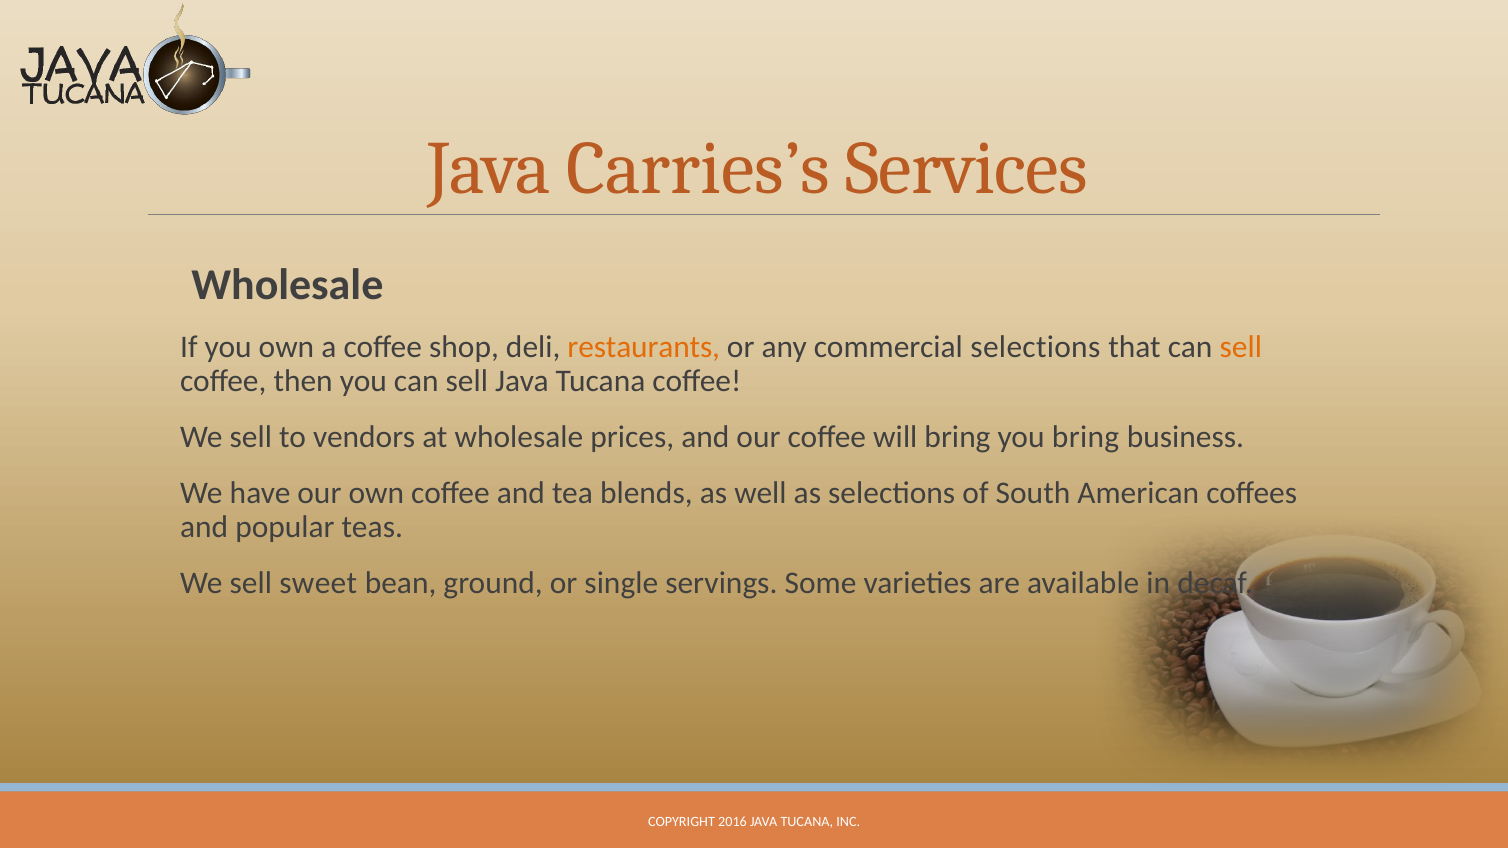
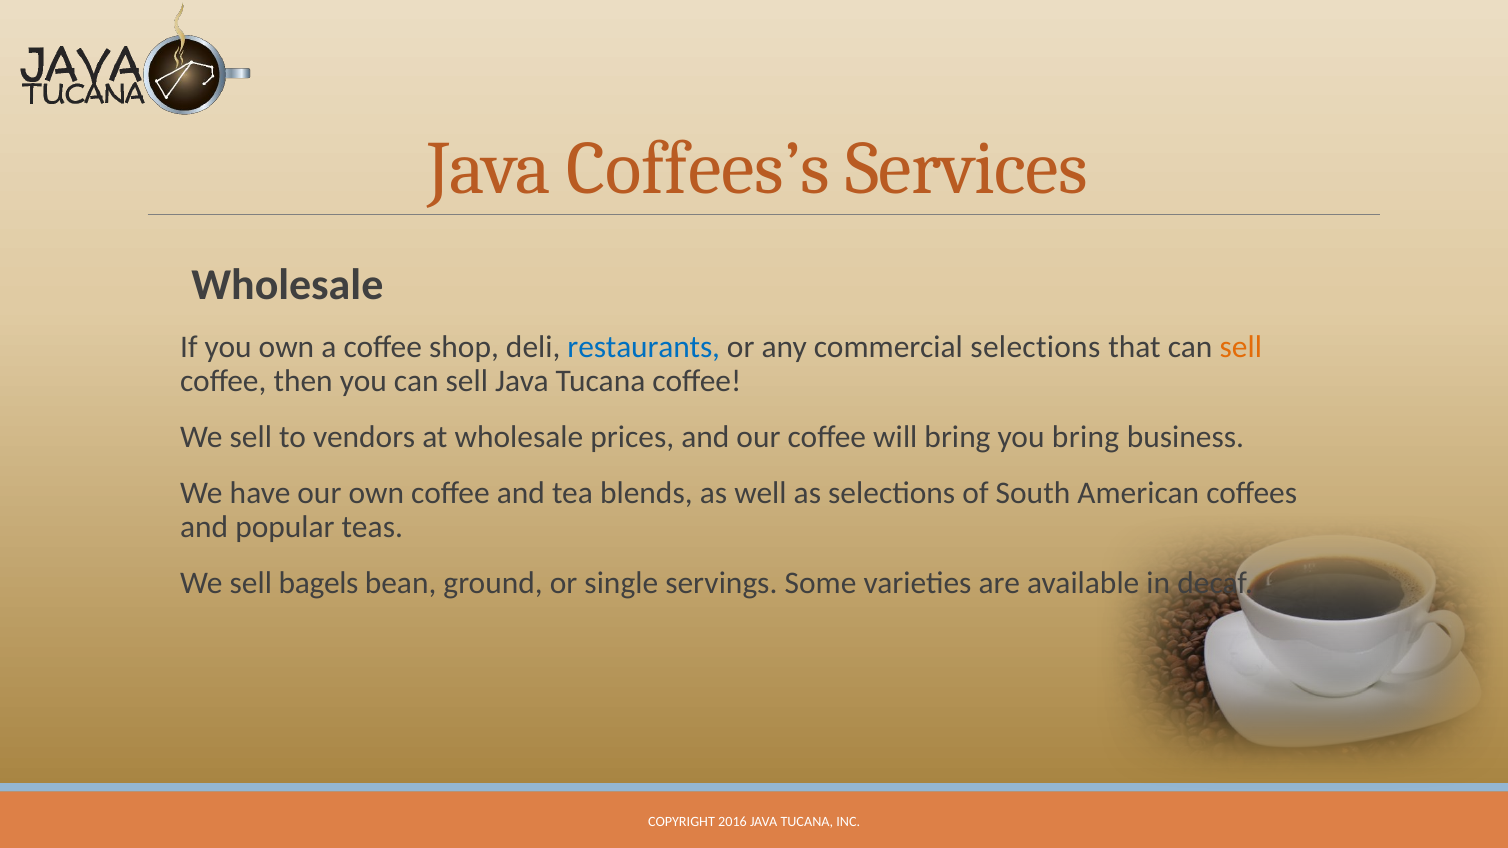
Carries’s: Carries’s -> Coffees’s (698, 169)
restaurants colour: orange -> blue (644, 348)
sweet: sweet -> bagels (319, 583)
